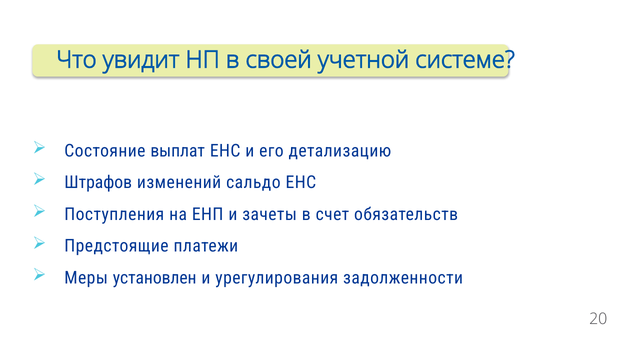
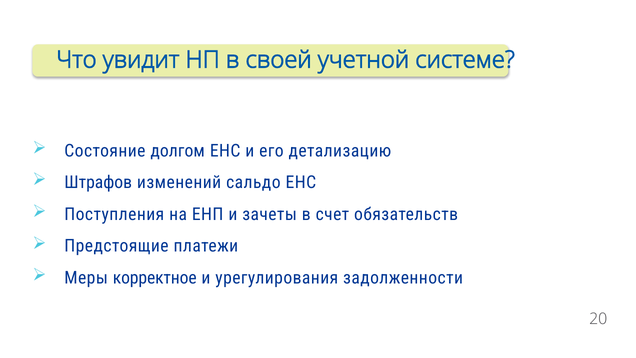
выплат: выплат -> долгом (178, 151)
установлен: установлен -> корректное (155, 278)
